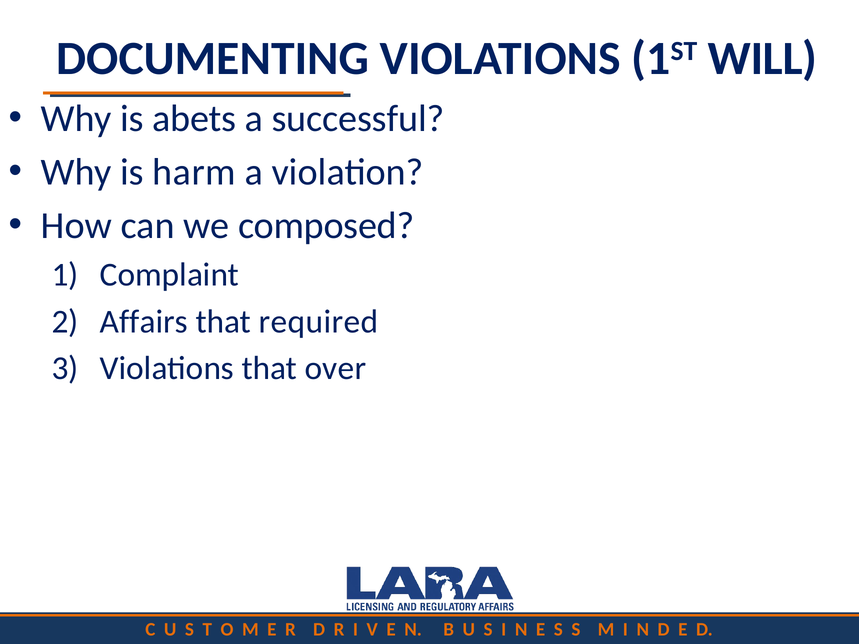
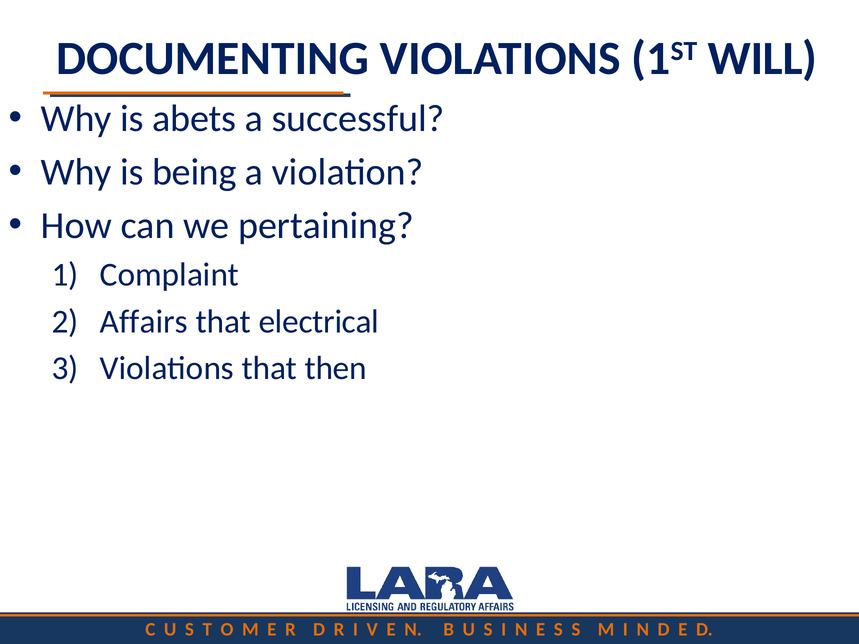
harm: harm -> being (194, 172)
composed: composed -> pertaining (326, 226)
required: required -> electrical (319, 322)
over: over -> then (336, 368)
